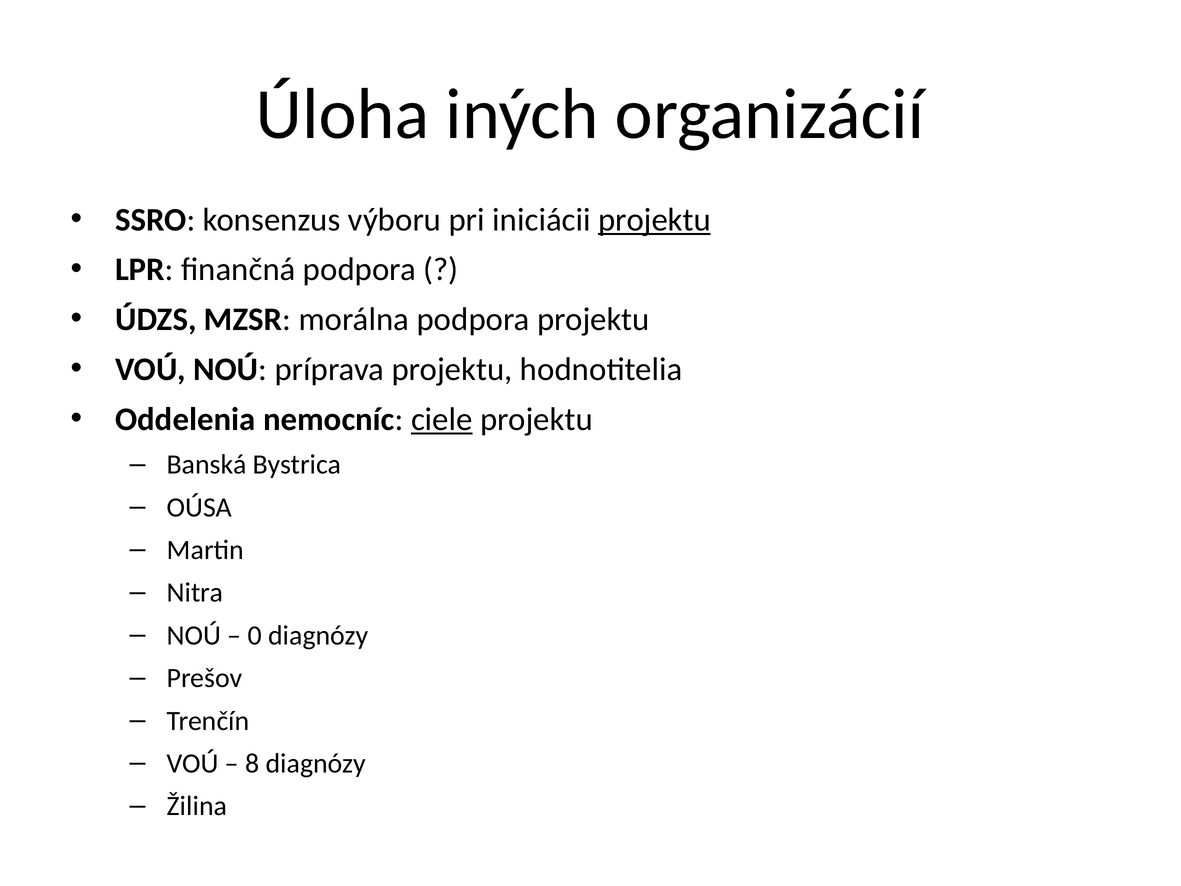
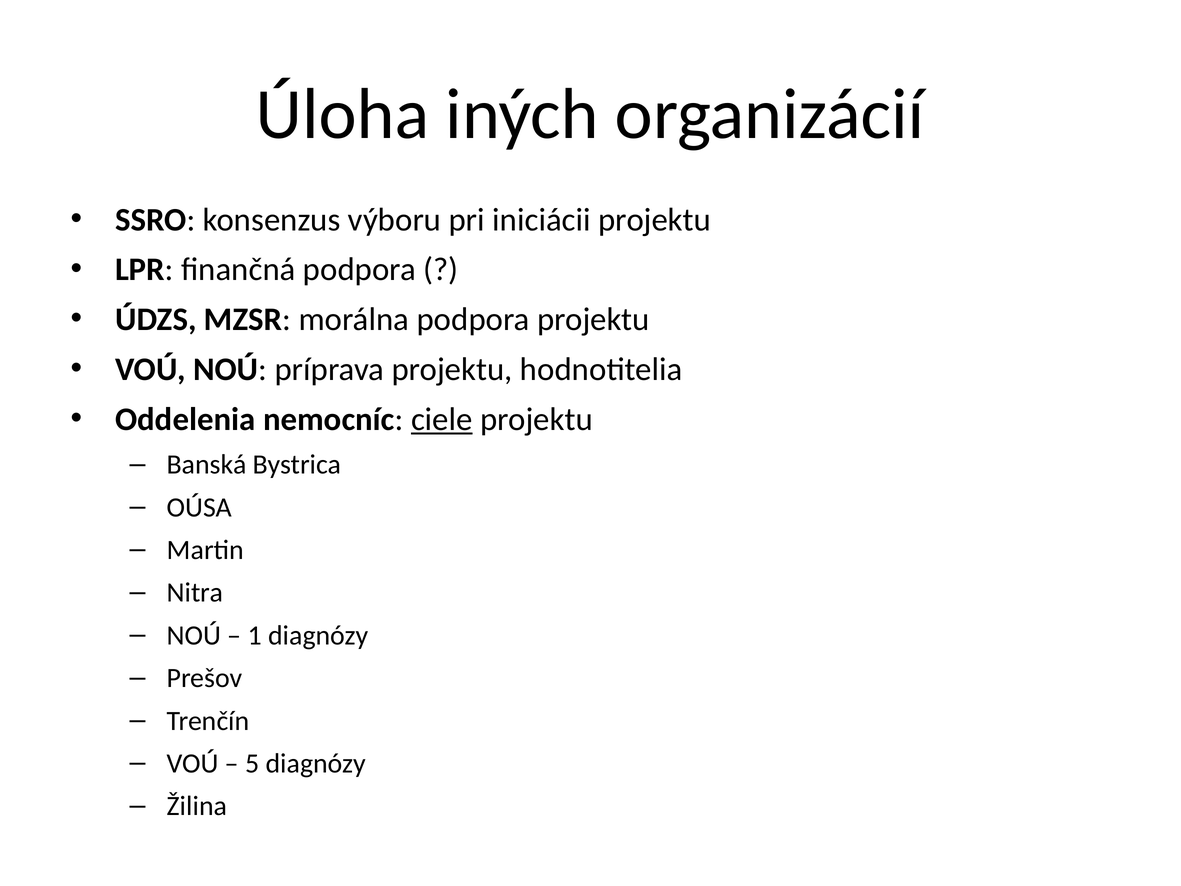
projektu underline: present -> none (654, 220)
0: 0 -> 1 (255, 635)
8: 8 -> 5 (252, 763)
